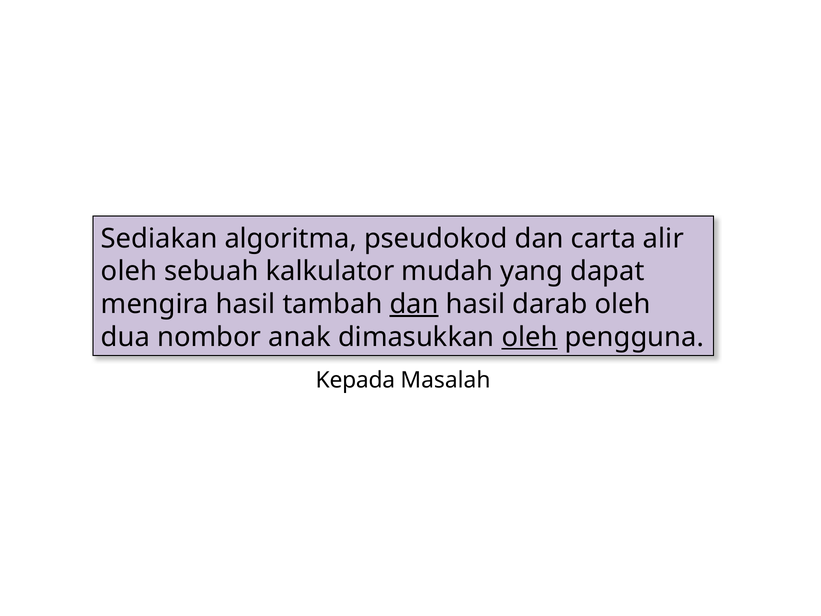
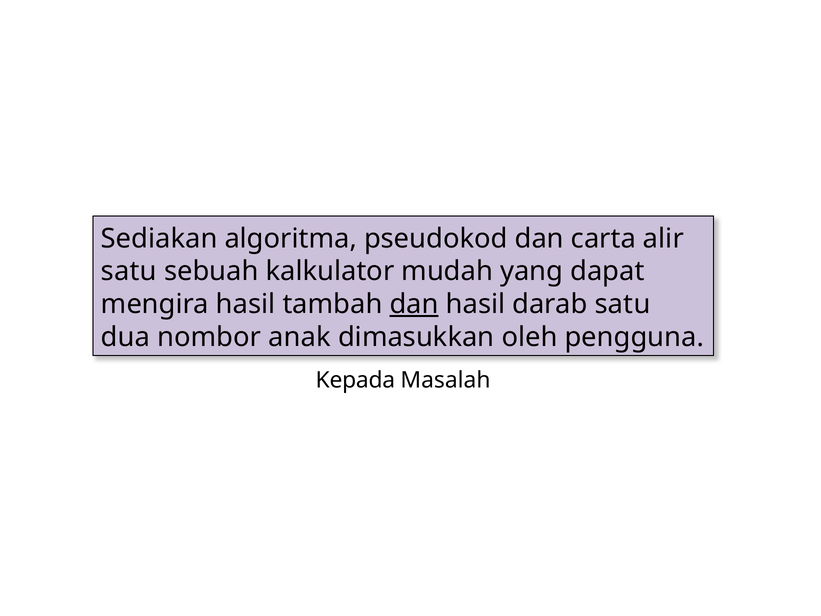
oleh: oleh -> satu (129, 271)
darab oleh: oleh -> satu (623, 304)
oleh underline: present -> none (530, 337)
